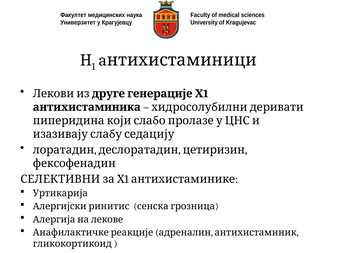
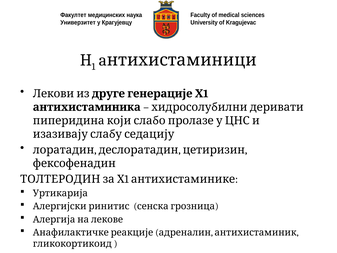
СЕЛЕКТИВНИ: СЕЛЕКТИВНИ -> ТОЛТЕРОДИН (60, 179)
